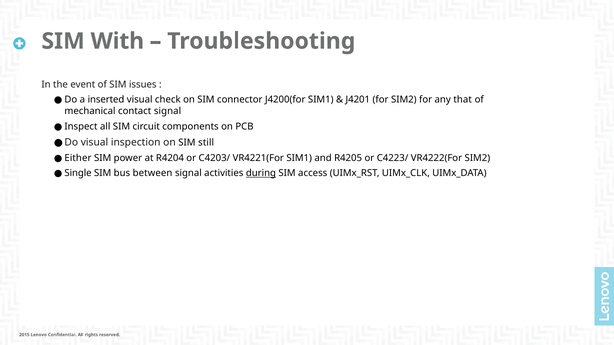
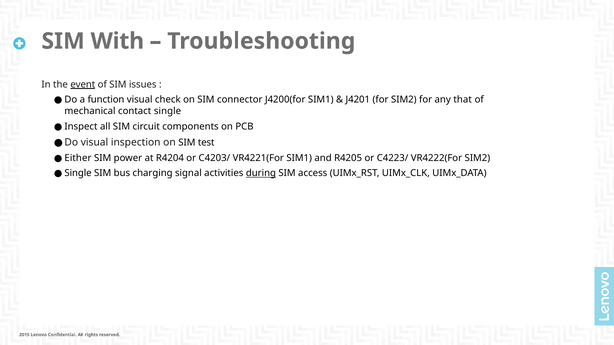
event underline: none -> present (83, 84)
inserted: inserted -> function (106, 100)
contact signal: signal -> single (168, 111)
still: still -> test (206, 143)
between: between -> charging (153, 173)
